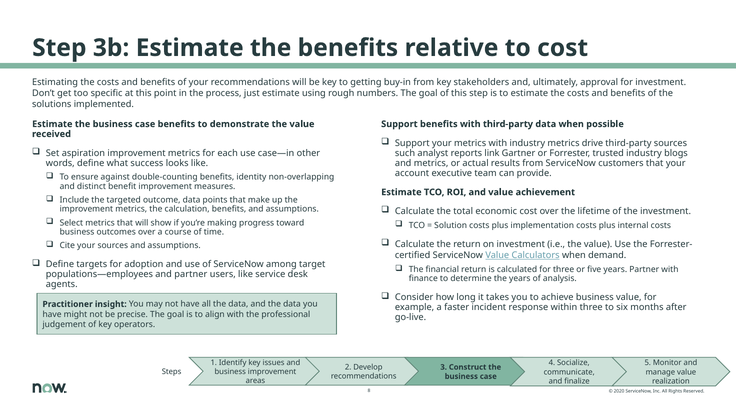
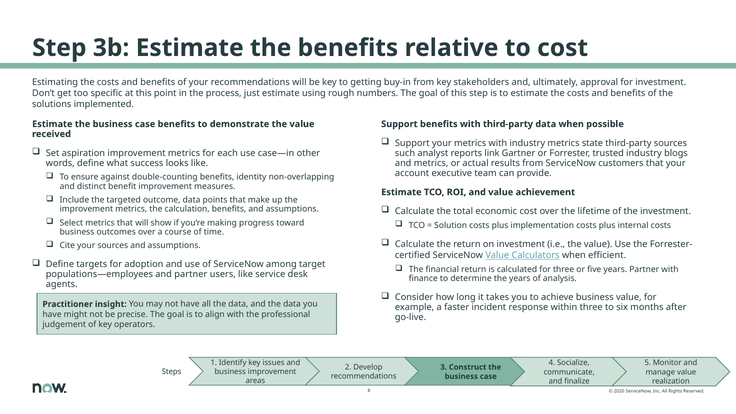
drive: drive -> state (592, 143)
demand: demand -> efficient (607, 255)
